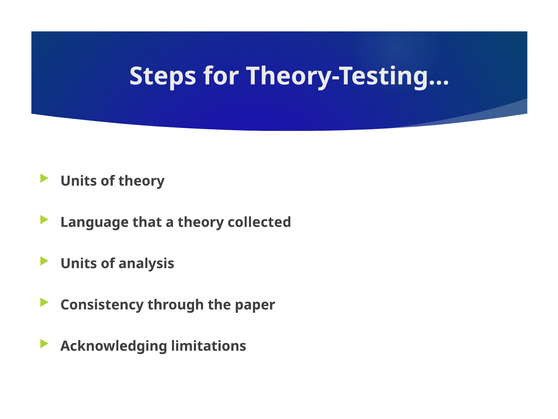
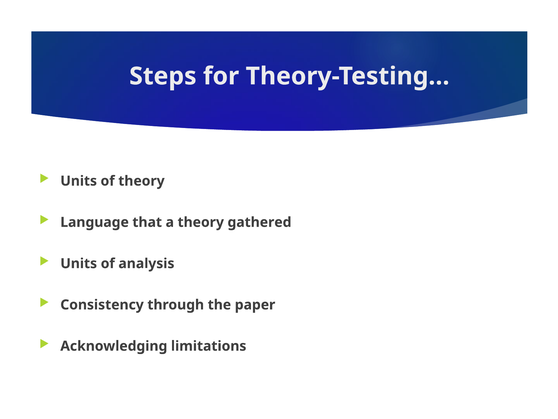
collected: collected -> gathered (259, 222)
